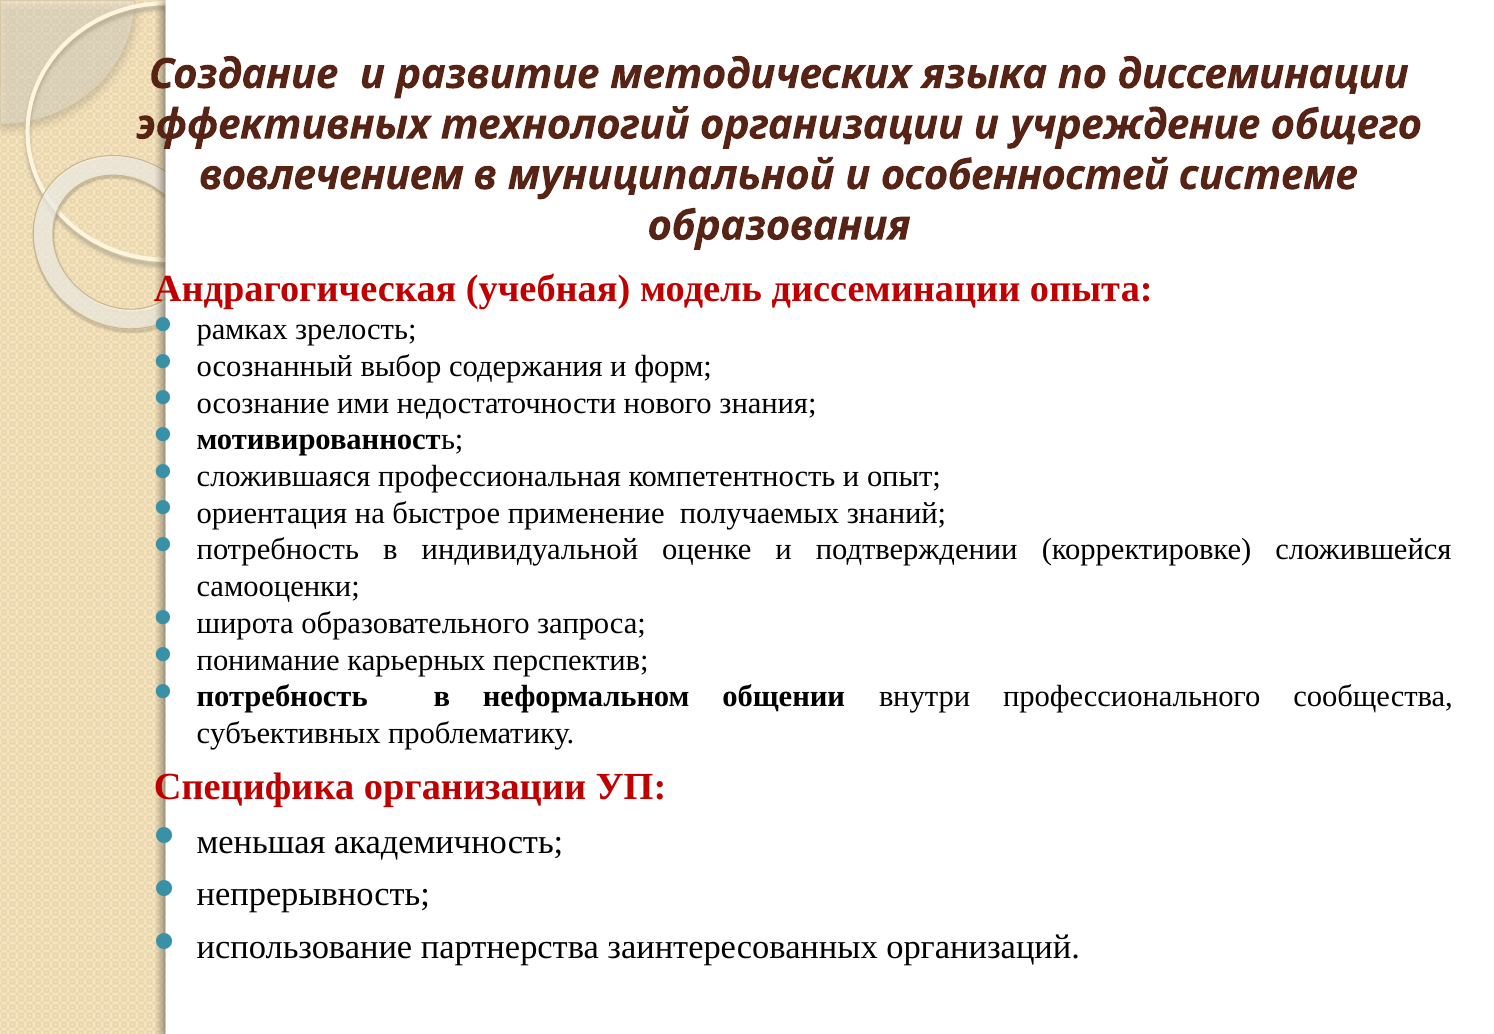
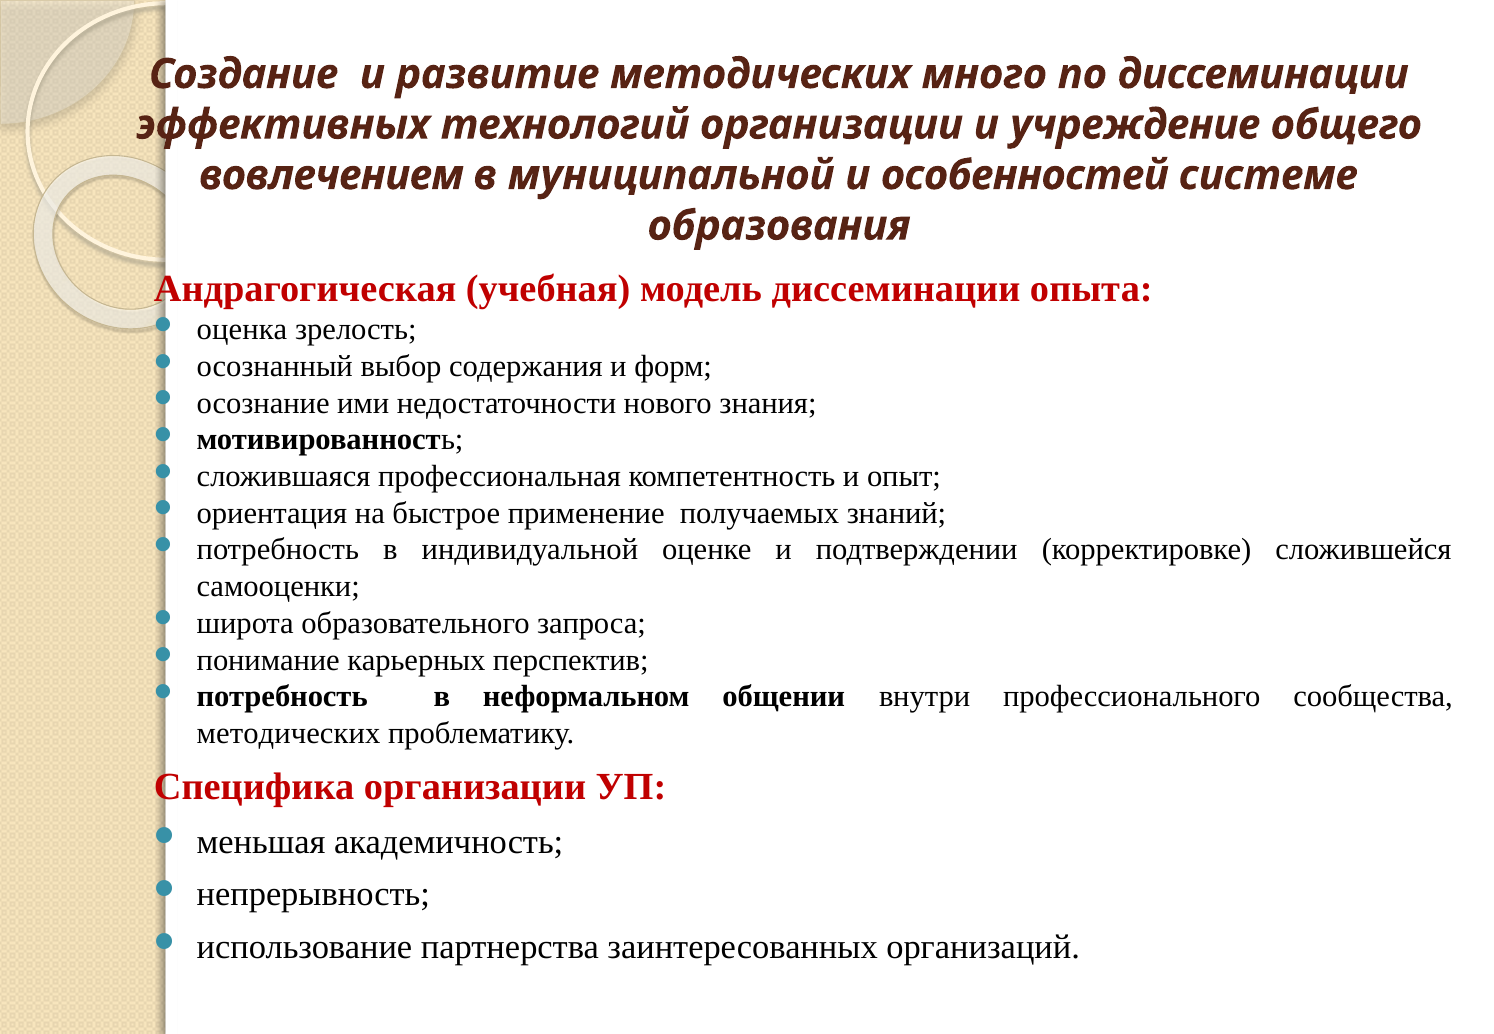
языка: языка -> много (984, 74)
рамках: рамках -> оценка (242, 330)
субъективных: субъективных -> методических (289, 734)
